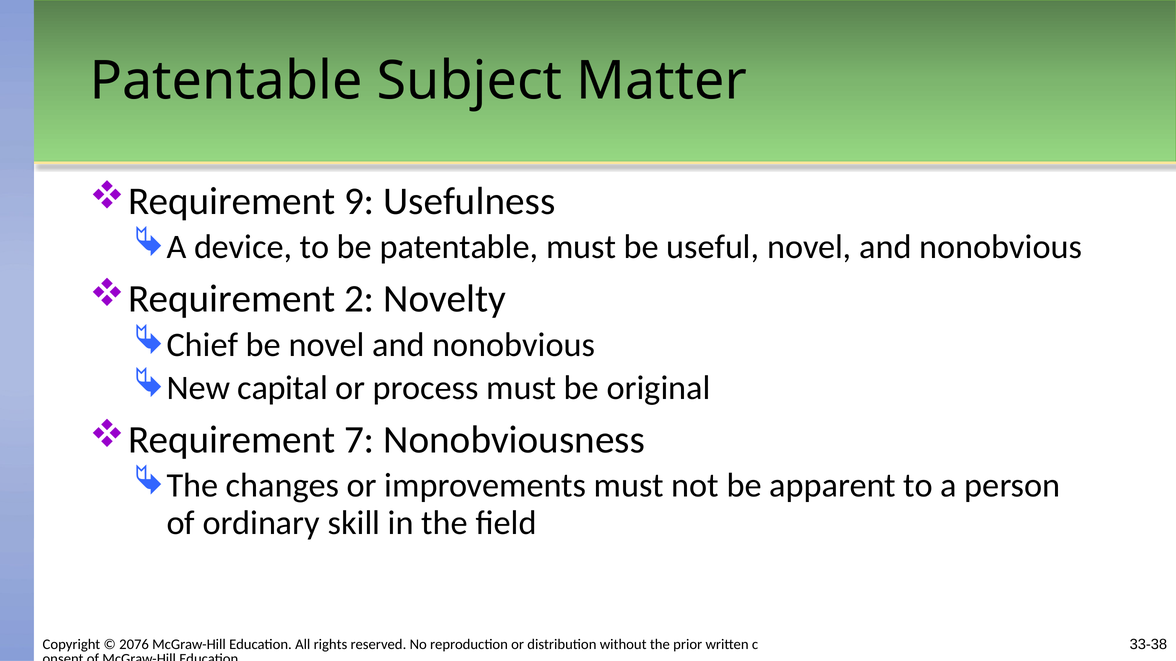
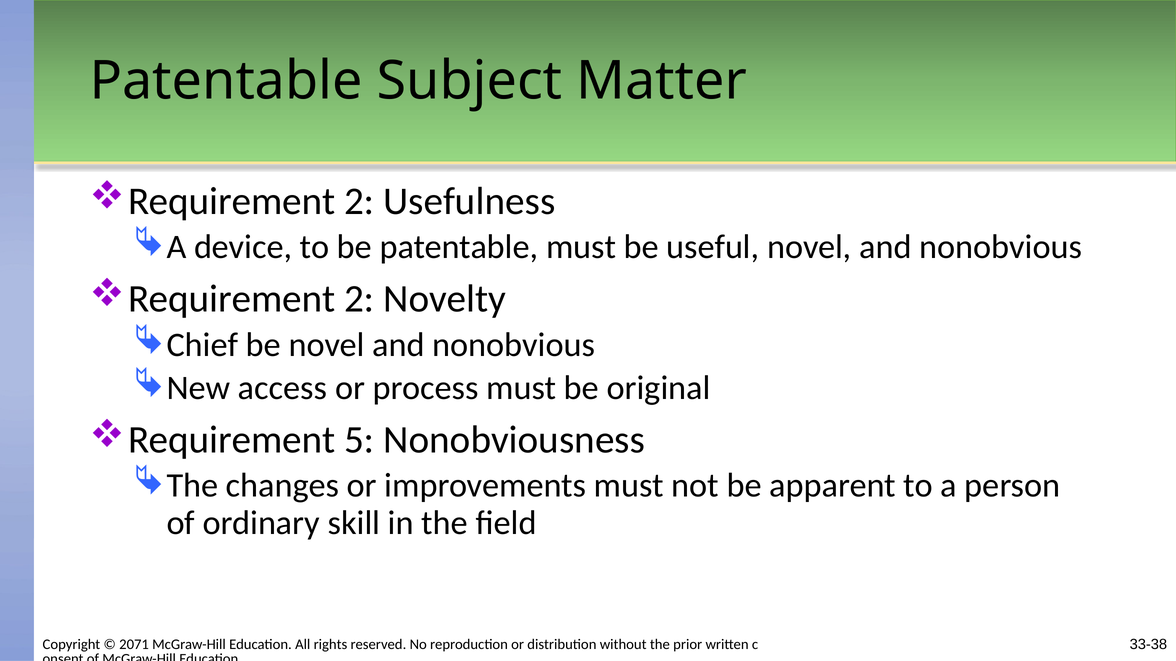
9: 9 -> 2 (359, 201)
capital: capital -> access (282, 388)
7: 7 -> 5 (359, 440)
2076: 2076 -> 2071 (134, 645)
